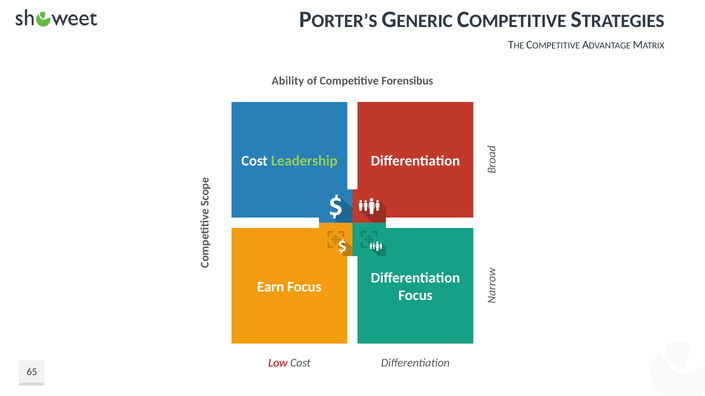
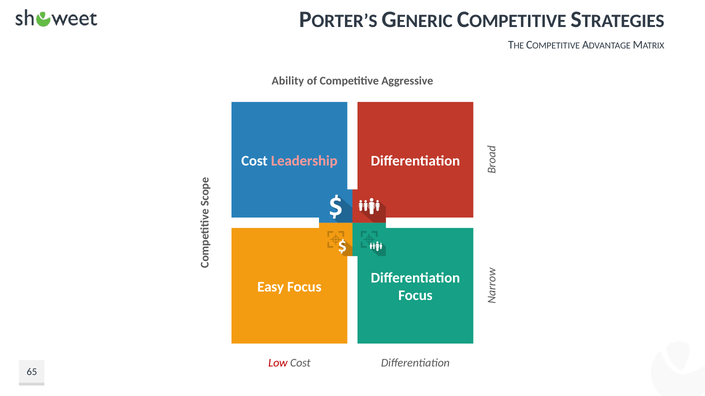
Forensibus: Forensibus -> Aggressive (407, 81)
Leadership colour: light green -> pink (304, 161)
Earn: Earn -> Easy (271, 287)
